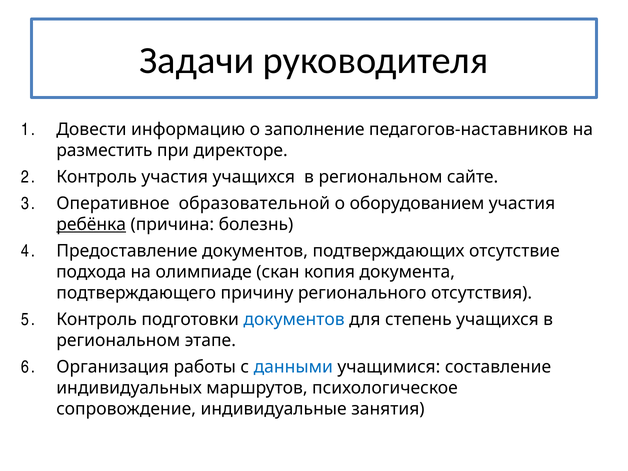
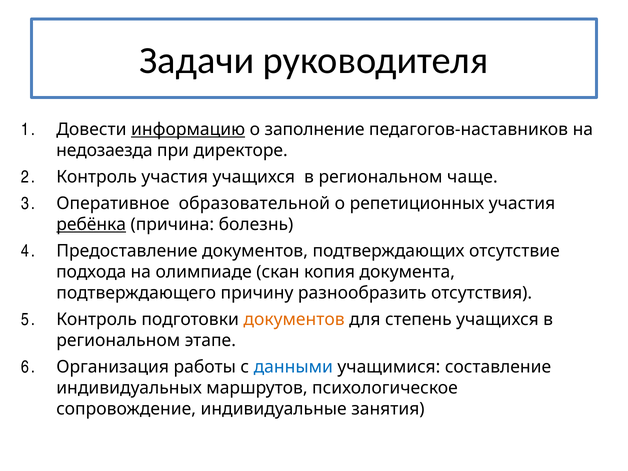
информацию underline: none -> present (188, 130)
разместить: разместить -> недозаезда (104, 151)
сайте: сайте -> чаще (472, 177)
оборудованием: оборудованием -> репетиционных (417, 204)
регионального: регионального -> разнообразить (362, 293)
документов colour: blue -> orange (294, 320)
